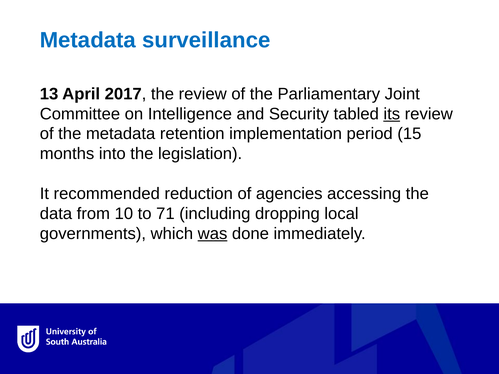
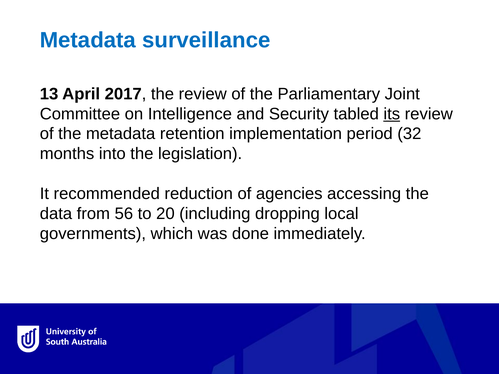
15: 15 -> 32 (409, 134)
10: 10 -> 56 (124, 214)
71: 71 -> 20 (165, 214)
was underline: present -> none (213, 234)
